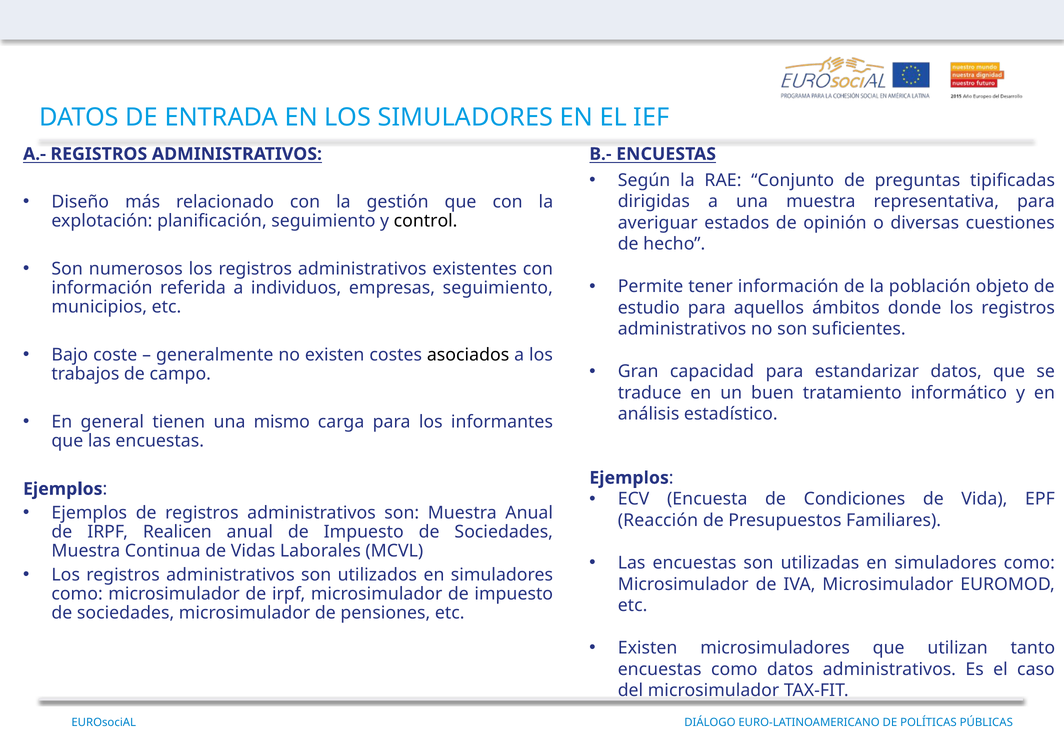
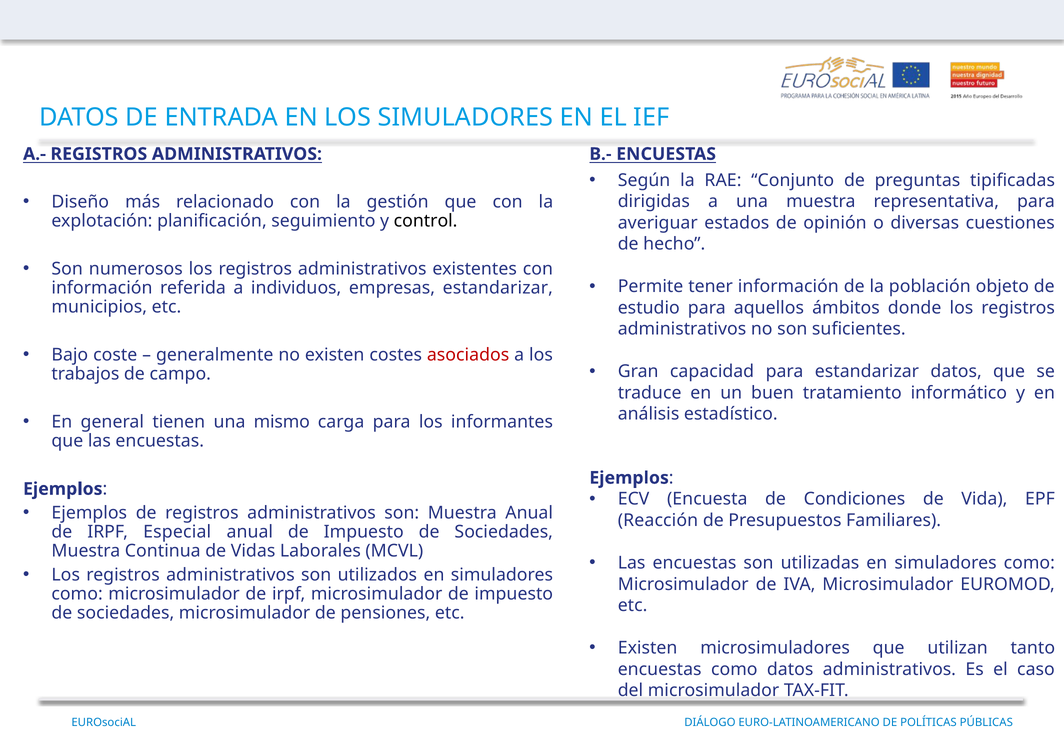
empresas seguimiento: seguimiento -> estandarizar (498, 288)
asociados colour: black -> red (468, 355)
Realicen: Realicen -> Especial (177, 532)
